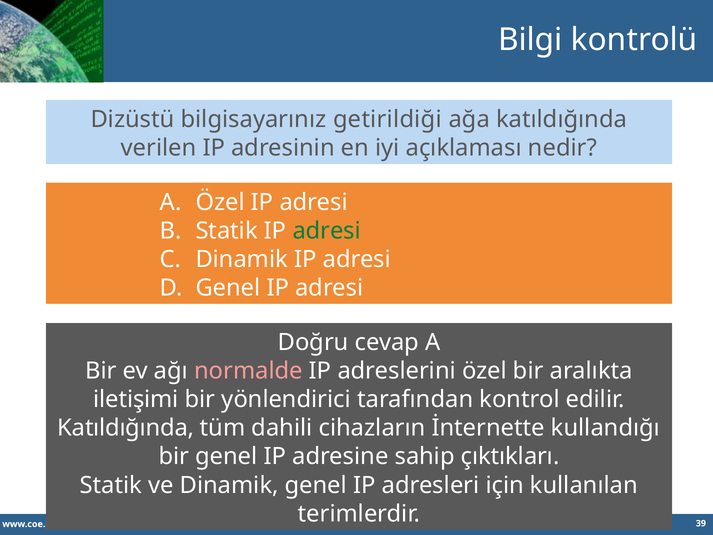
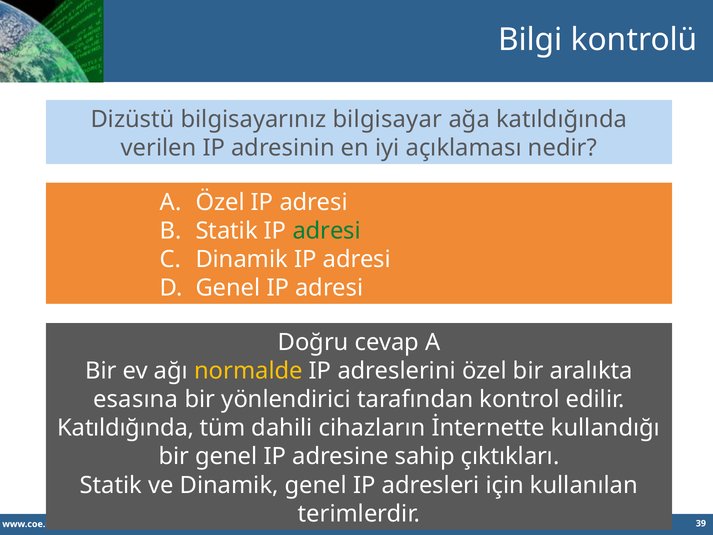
getirildiği: getirildiği -> bilgisayar (387, 119)
normalde colour: pink -> yellow (248, 371)
iletişimi: iletişimi -> esasına (136, 399)
